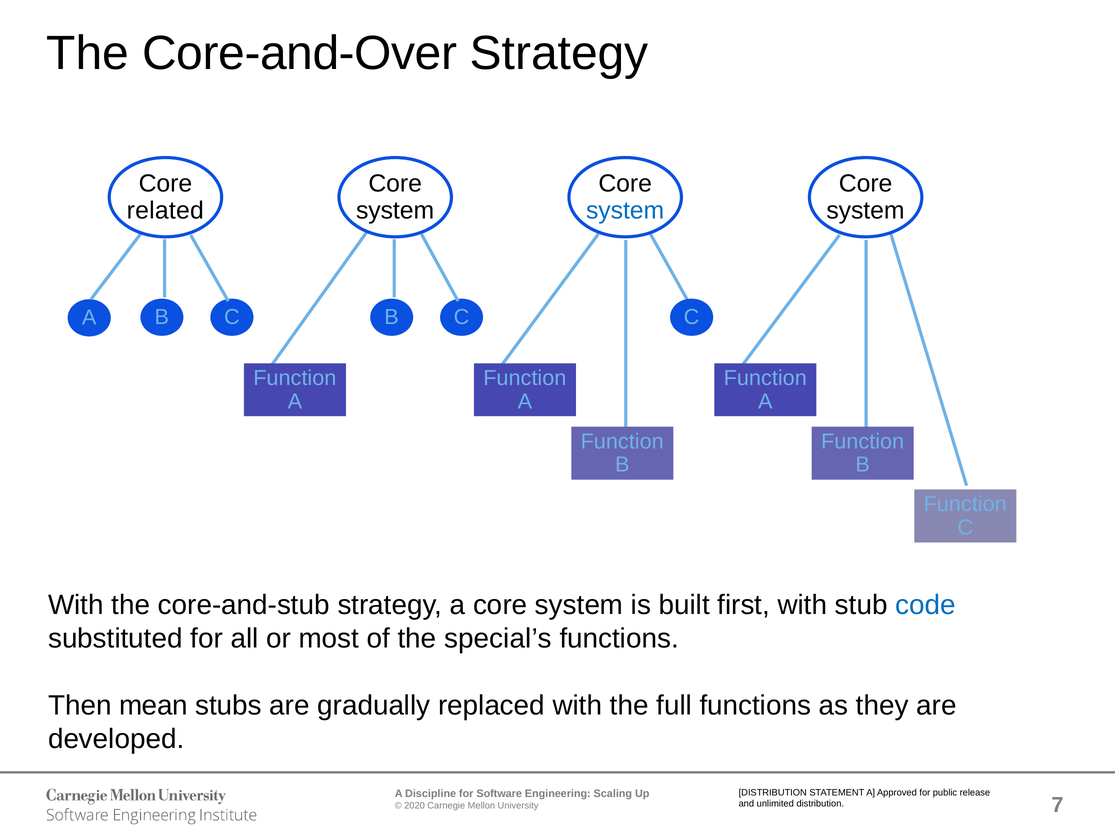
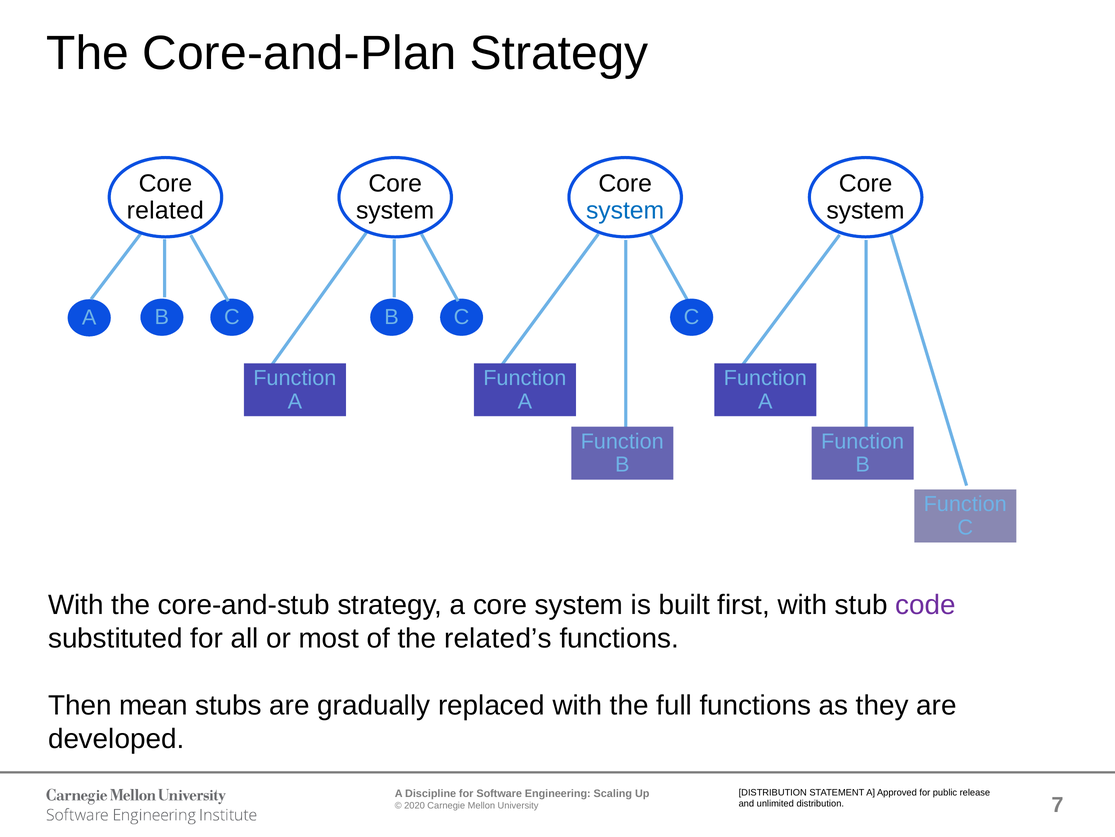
Core-and-Over: Core-and-Over -> Core-and-Plan (299, 54)
code colour: blue -> purple (926, 604)
special’s: special’s -> related’s (498, 638)
